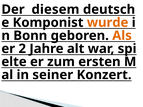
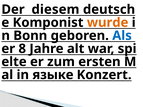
Als colour: orange -> blue (122, 36)
2: 2 -> 8 (22, 49)
seiner: seiner -> языке (53, 75)
